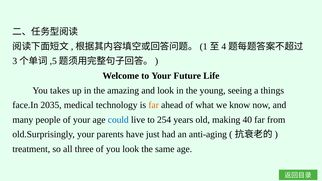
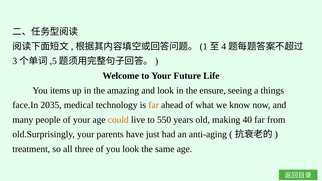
takes: takes -> items (60, 90)
young: young -> ensure (213, 90)
could colour: blue -> orange (118, 120)
254: 254 -> 550 (164, 120)
